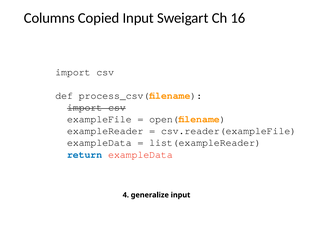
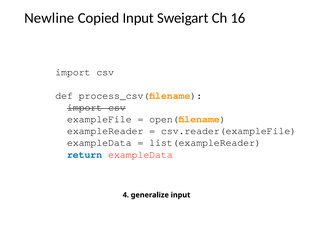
Columns: Columns -> Newline (49, 18)
